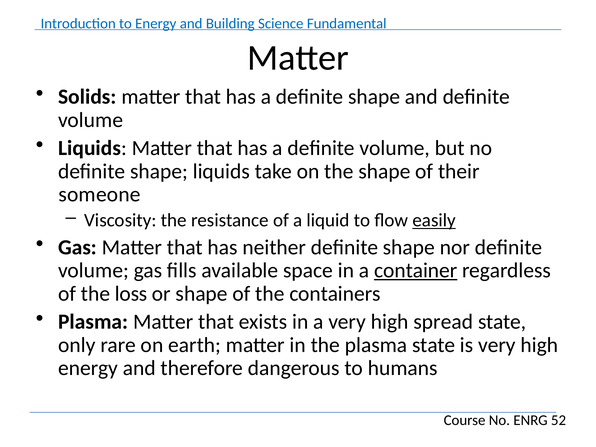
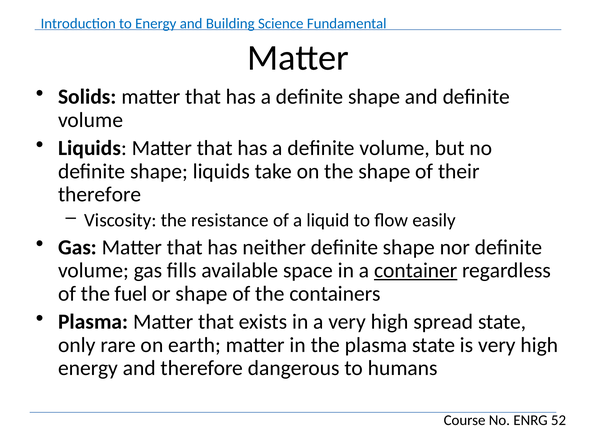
someone: someone -> therefore (100, 195)
easily underline: present -> none (434, 220)
loss: loss -> fuel (131, 294)
